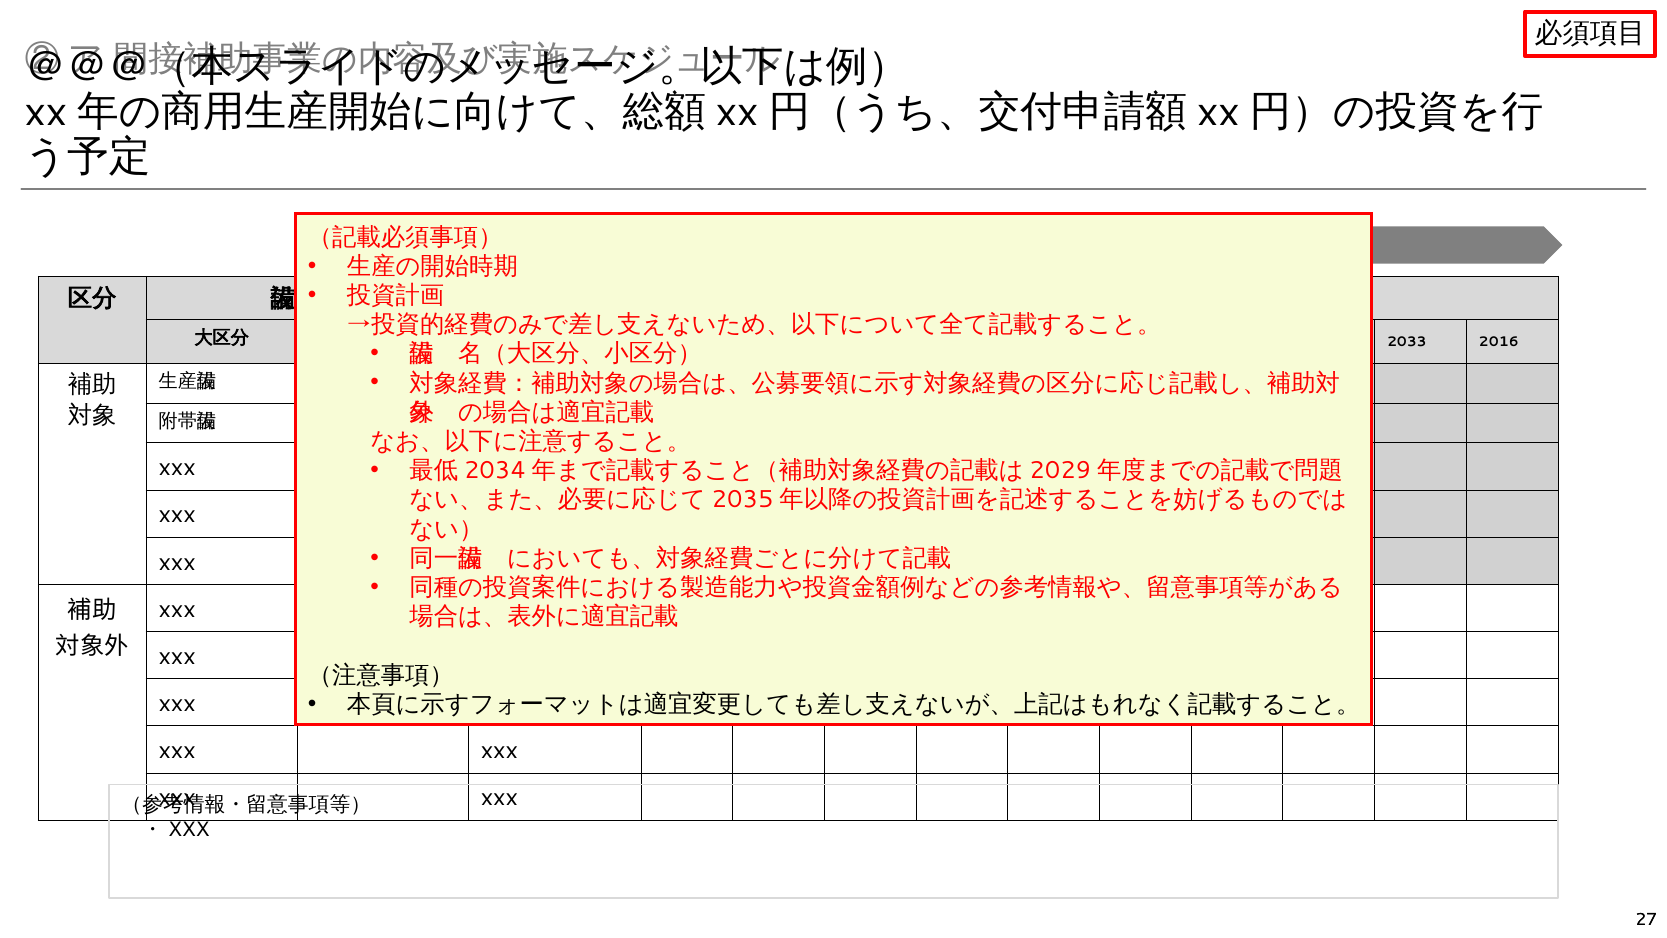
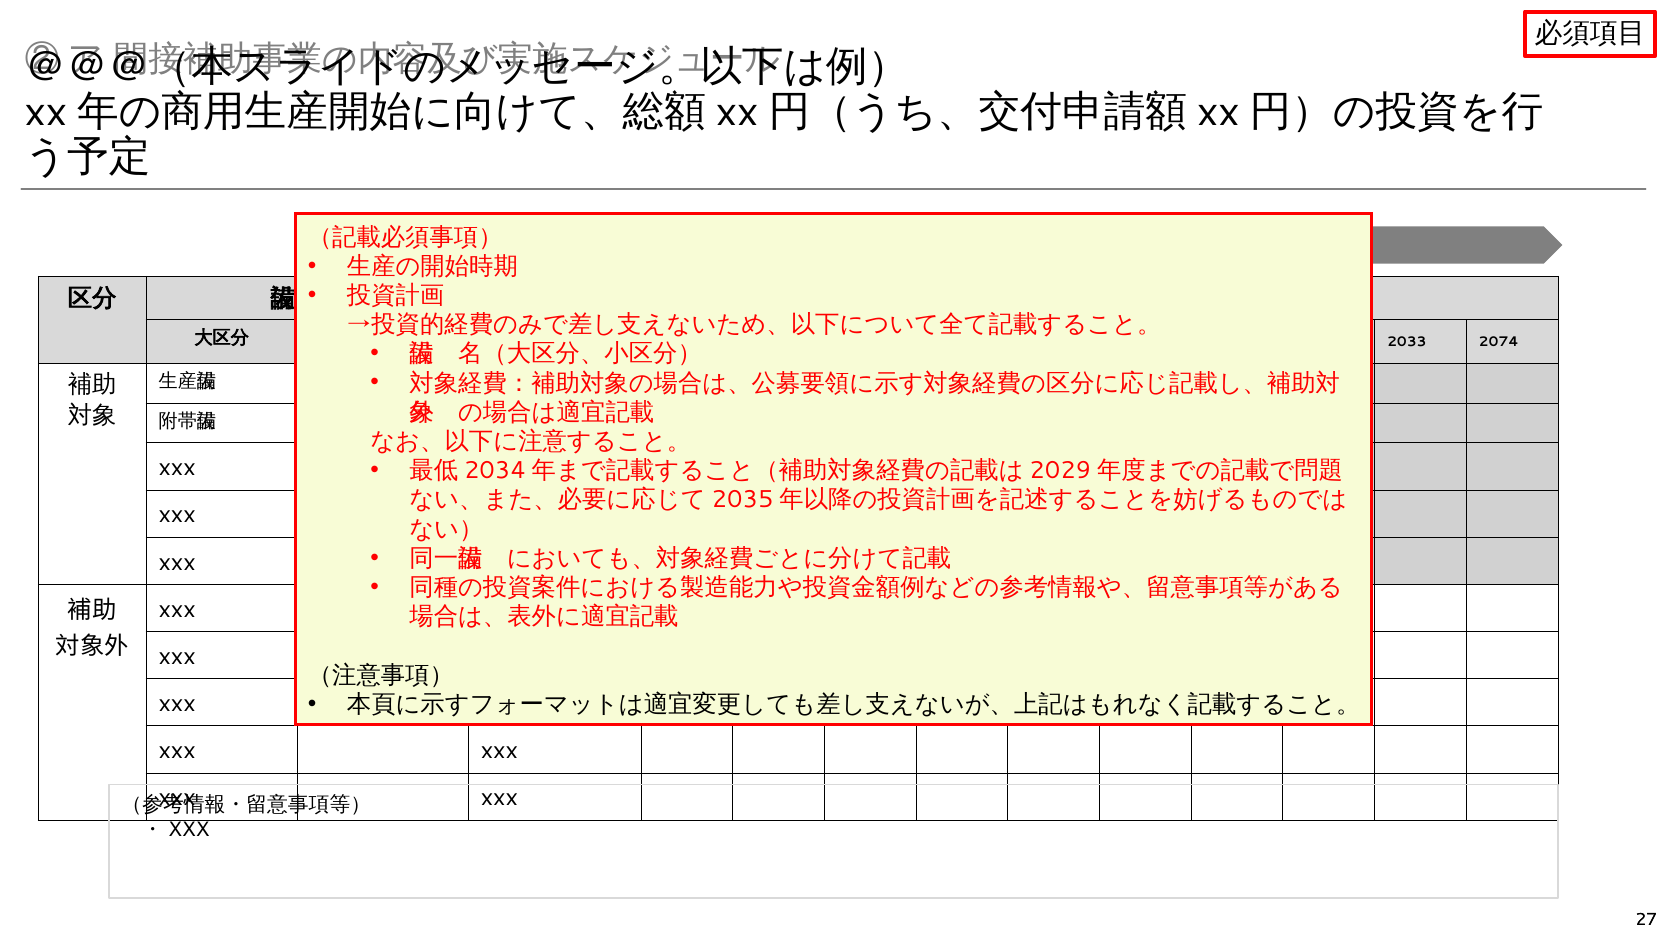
2016: 2016 -> 2074 (1499, 342)
